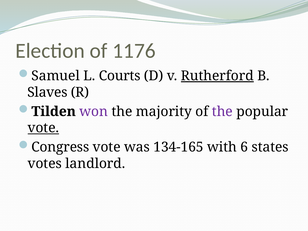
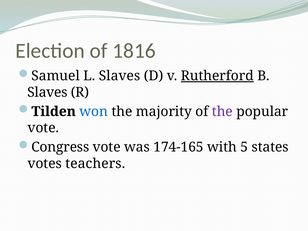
1176: 1176 -> 1816 (134, 51)
L Courts: Courts -> Slaves (120, 76)
won colour: purple -> blue (94, 112)
vote underline: present -> none (43, 128)
134-165: 134-165 -> 174-165 (179, 147)
6: 6 -> 5 (244, 147)
landlord: landlord -> teachers (95, 164)
